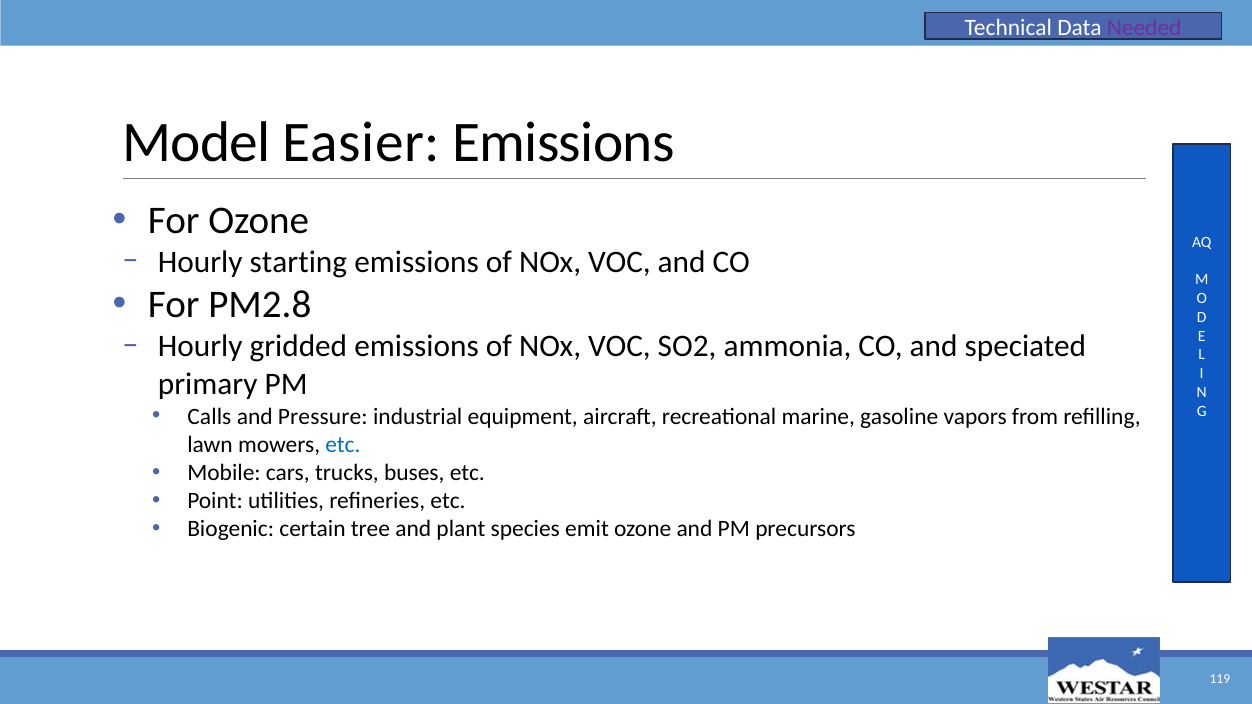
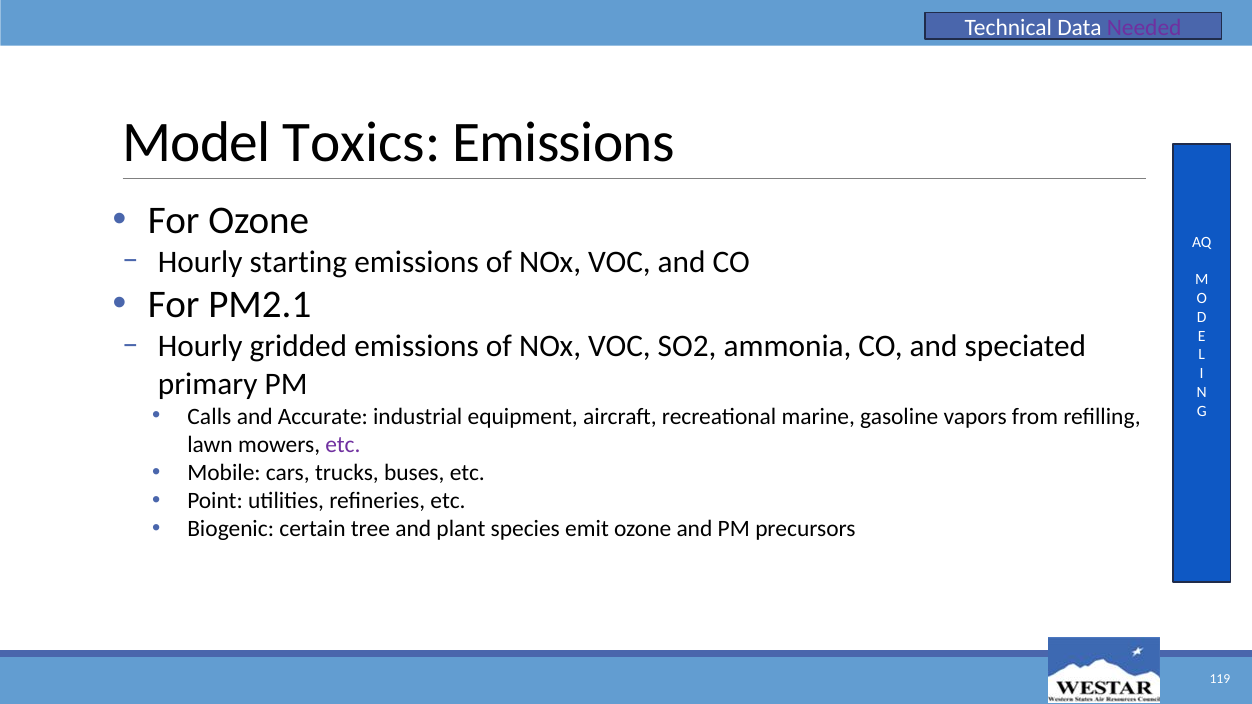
Easier: Easier -> Toxics (361, 143)
PM2.8: PM2.8 -> PM2.1 (260, 305)
Pressure: Pressure -> Accurate (323, 417)
etc colour: blue -> purple (343, 445)
